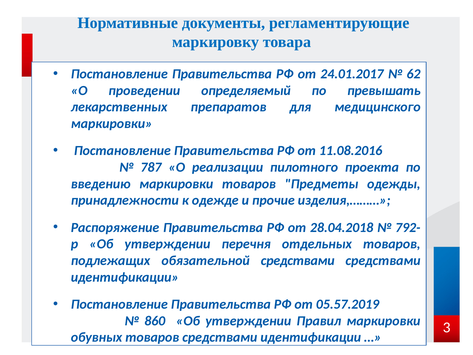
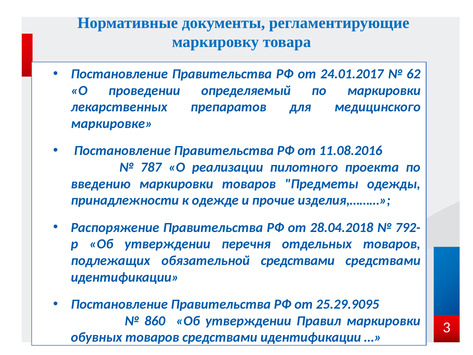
по превышать: превышать -> маркировки (384, 90)
маркировки: маркировки -> маркировке (112, 124)
05.57.2019: 05.57.2019 -> 25.29.9095 (348, 304)
